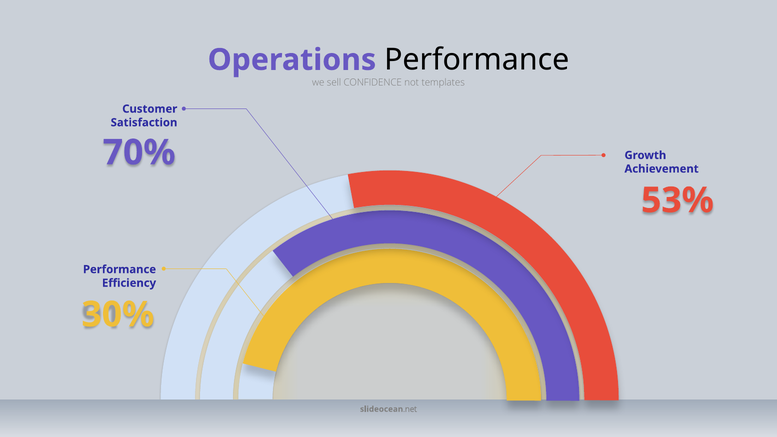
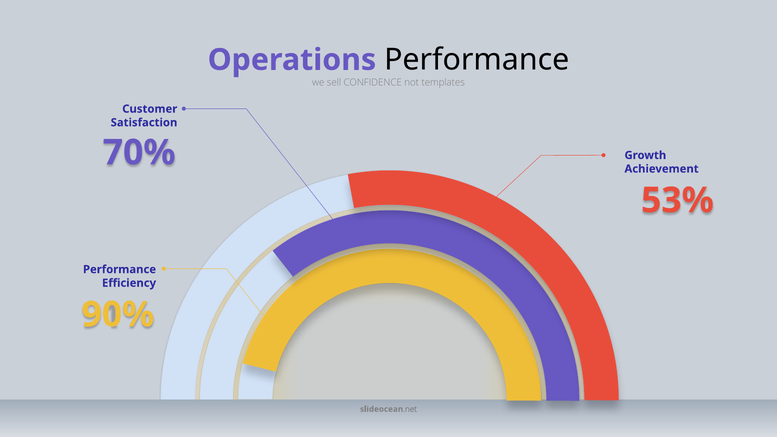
30%: 30% -> 90% (118, 315)
